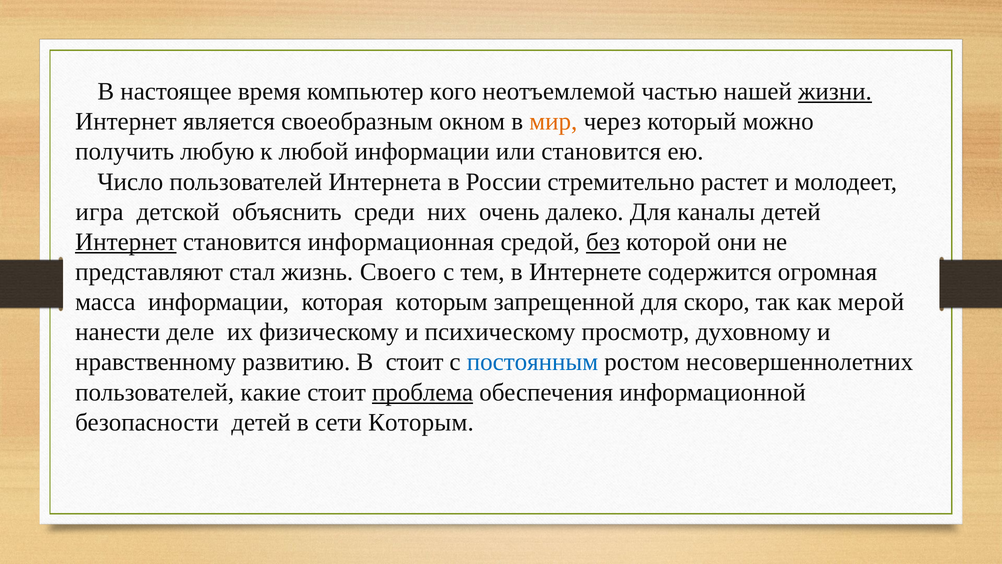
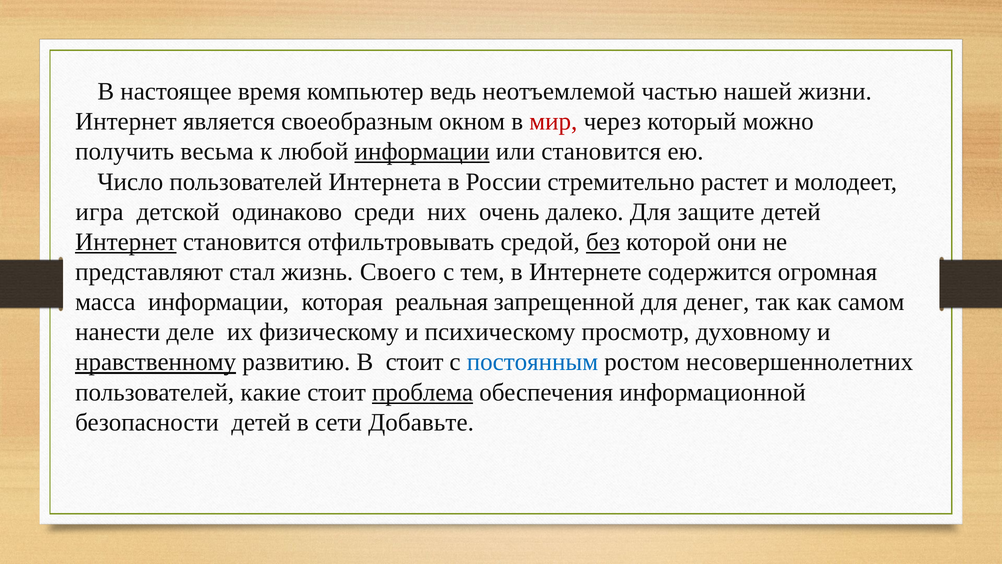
кого: кого -> ведь (453, 91)
жизни underline: present -> none (835, 91)
мир colour: orange -> red (553, 121)
любую: любую -> весьма (217, 152)
информации underline: none -> present (422, 152)
объяснить: объяснить -> одинаково (287, 212)
каналы: каналы -> защите (716, 212)
информационная: информационная -> отфильтровывать (401, 242)
которая которым: которым -> реальная (442, 302)
скоро: скоро -> денег (717, 302)
мерой: мерой -> самом (871, 302)
нравственному underline: none -> present (156, 362)
сети Которым: Которым -> Добавьте (421, 422)
